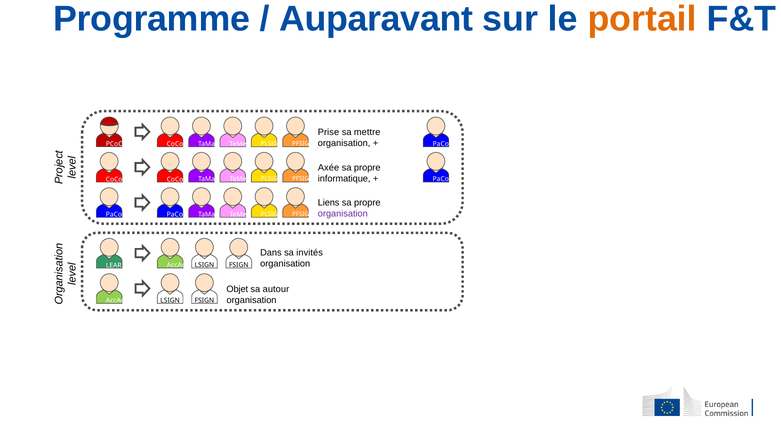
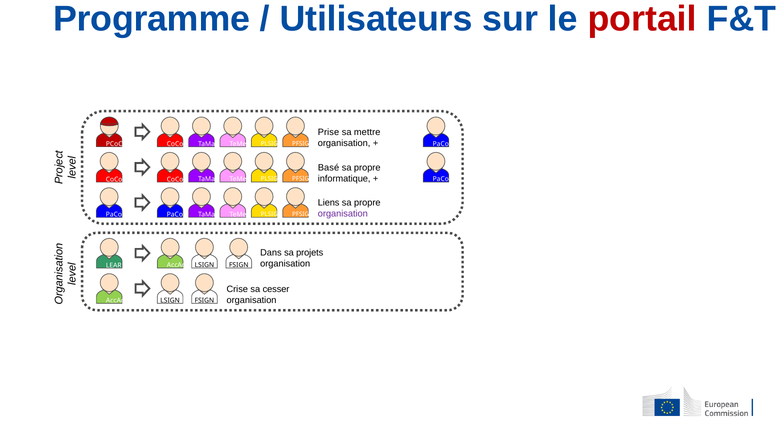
Auparavant: Auparavant -> Utilisateurs (376, 19)
portail colour: orange -> red (642, 19)
Axée: Axée -> Basé (329, 168)
invités: invités -> projets (310, 253)
Objet: Objet -> Crise (237, 289)
autour: autour -> cesser (276, 289)
